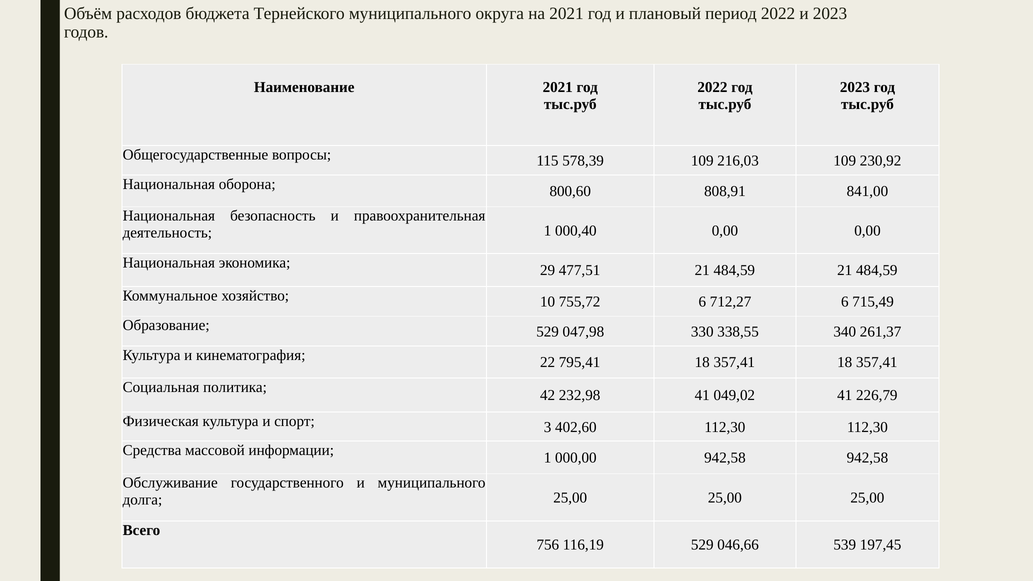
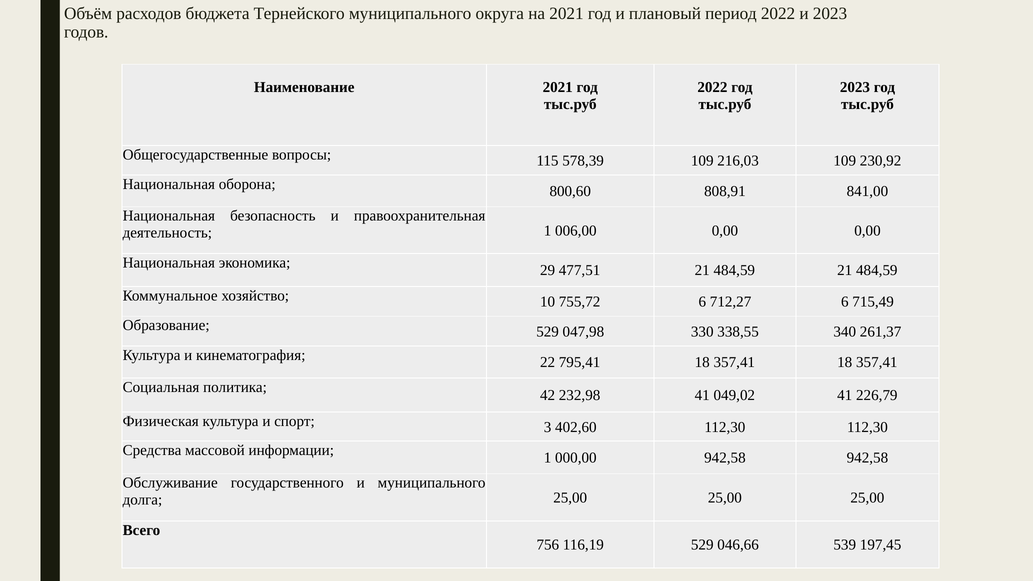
000,40: 000,40 -> 006,00 (576, 231)
